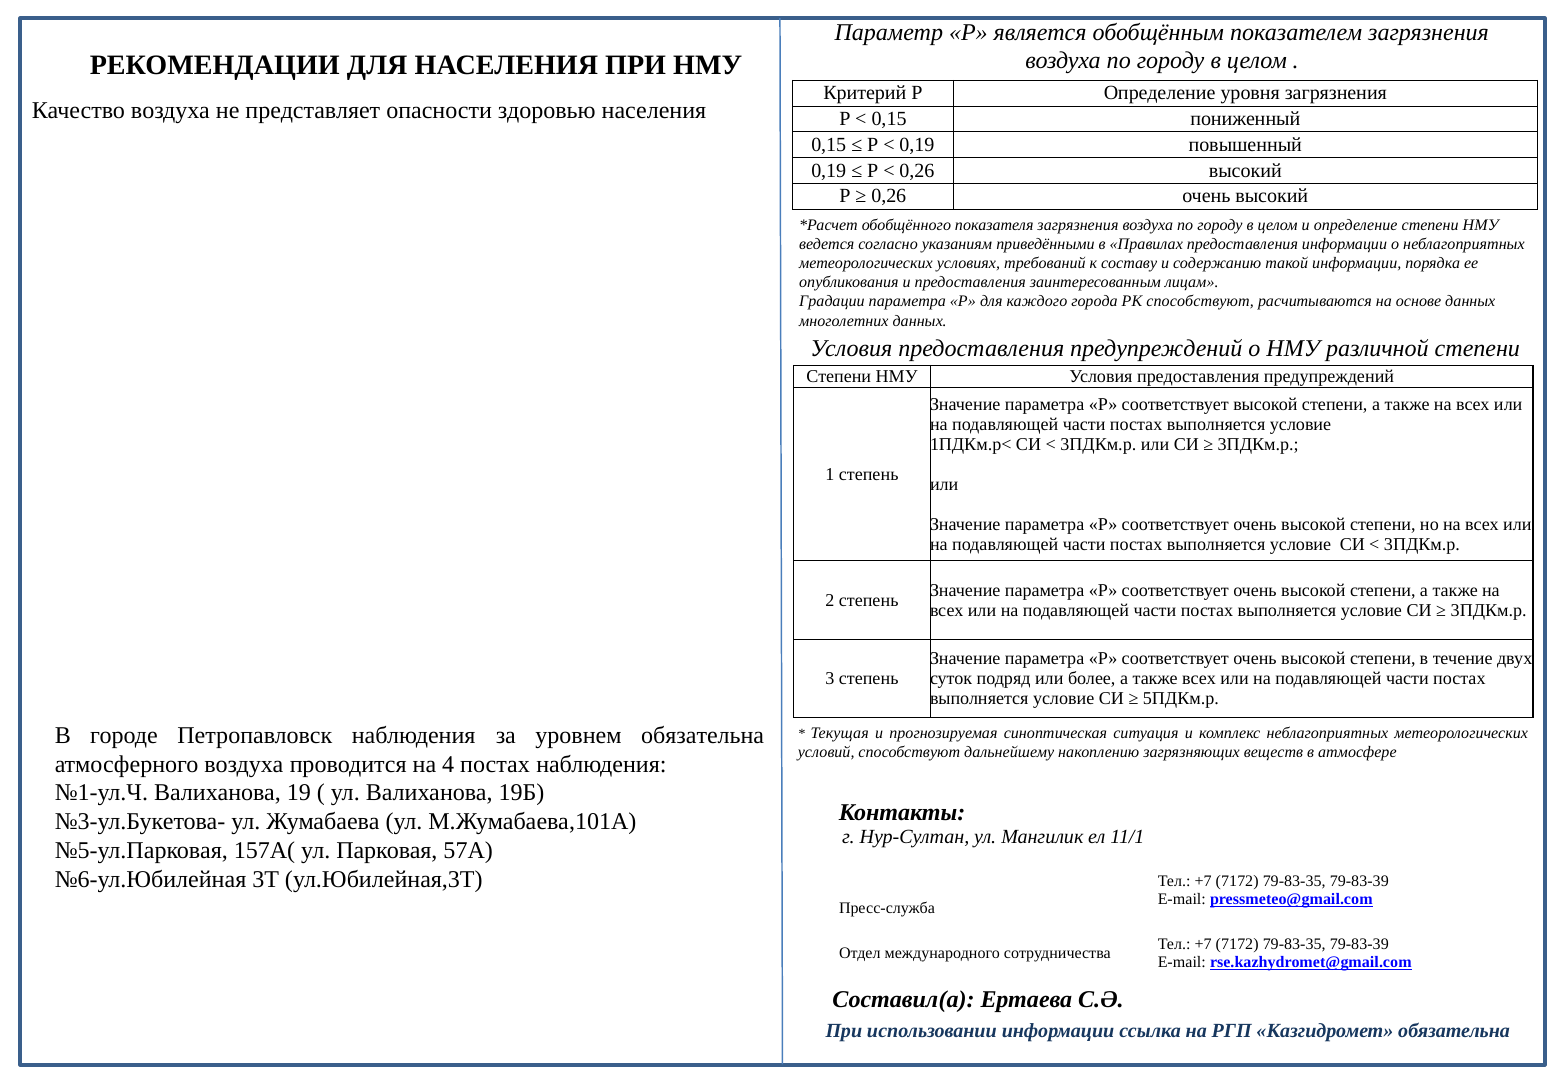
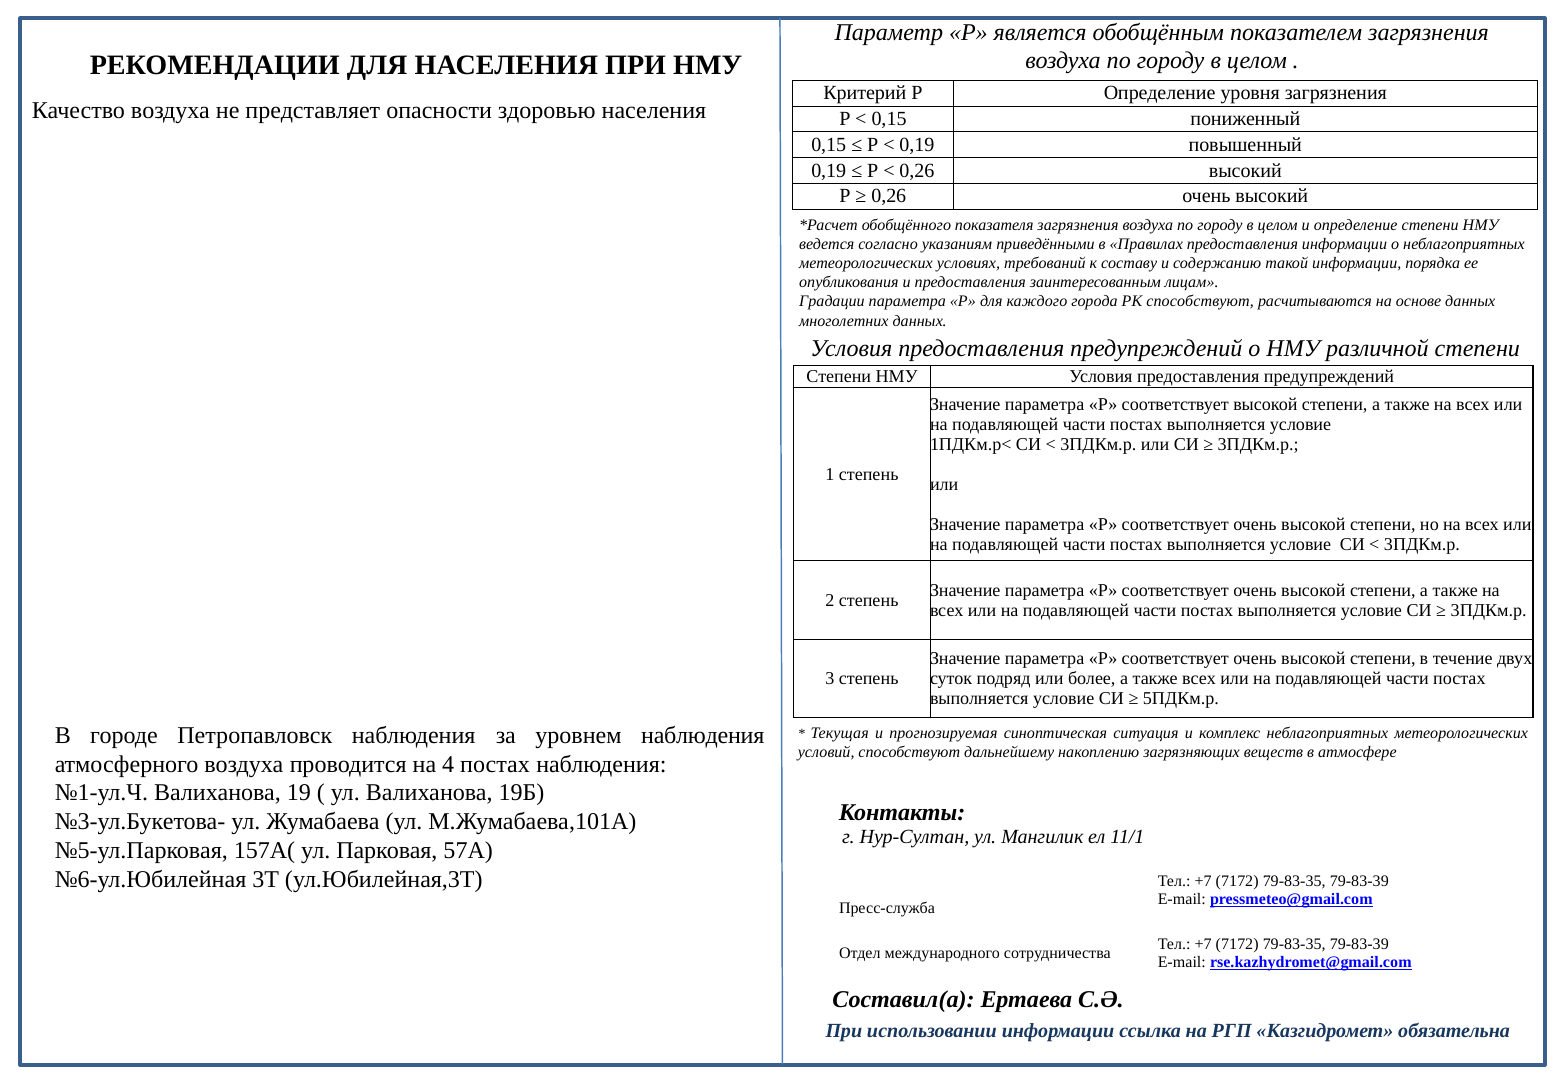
уровнем обязательна: обязательна -> наблюдения (703, 736)
